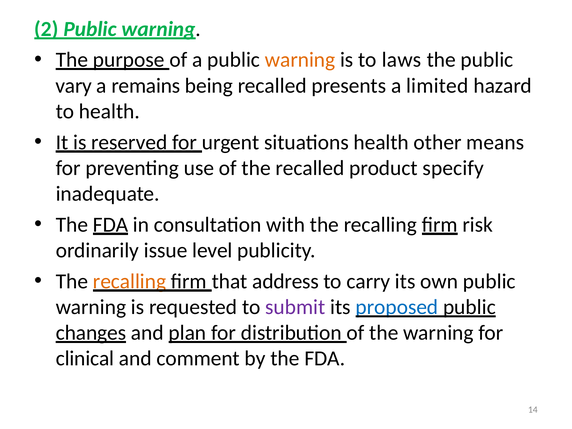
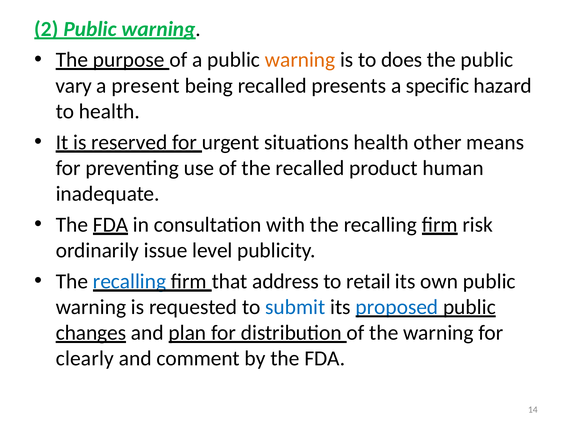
laws: laws -> does (402, 60)
remains: remains -> present (146, 86)
limited: limited -> specific (438, 86)
specify: specify -> human (453, 168)
recalling colour: orange -> blue (130, 281)
carry: carry -> retail (368, 281)
submit colour: purple -> blue (295, 307)
clinical: clinical -> clearly (85, 359)
